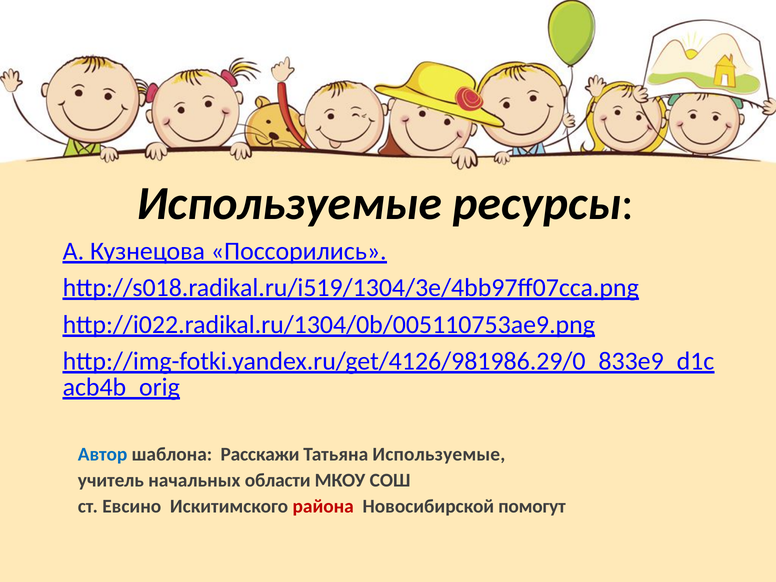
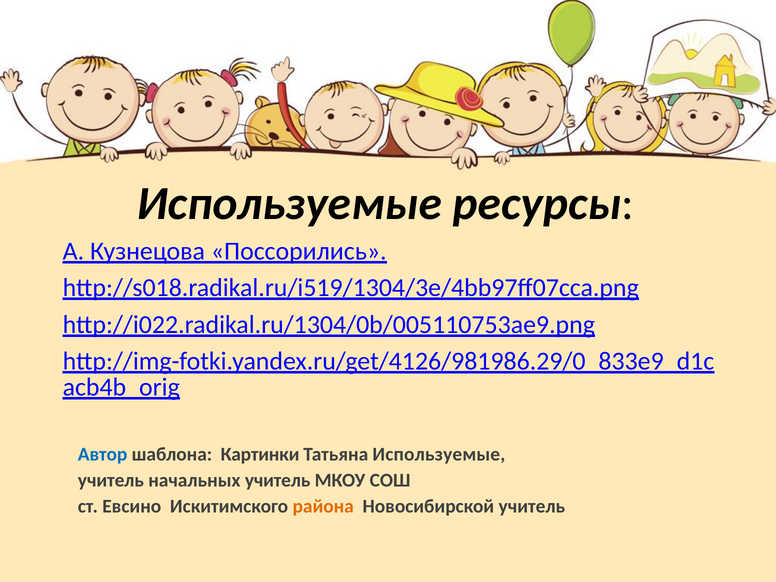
Расскажи: Расскажи -> Картинки (260, 454)
начальных области: области -> учитель (278, 480)
района colour: red -> orange (323, 506)
Новосибирской помогут: помогут -> учитель (532, 506)
